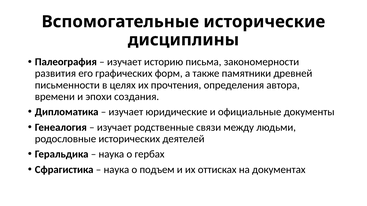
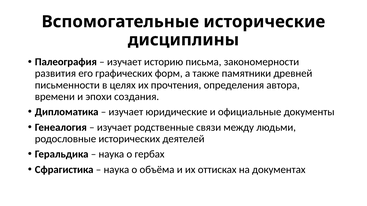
подъем: подъем -> объёма (157, 170)
